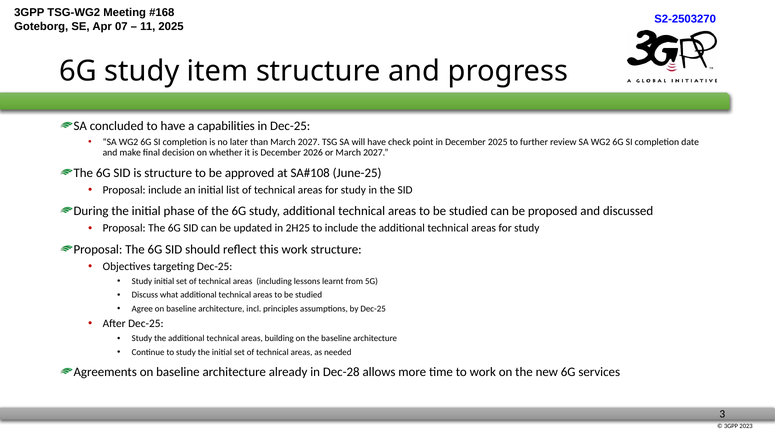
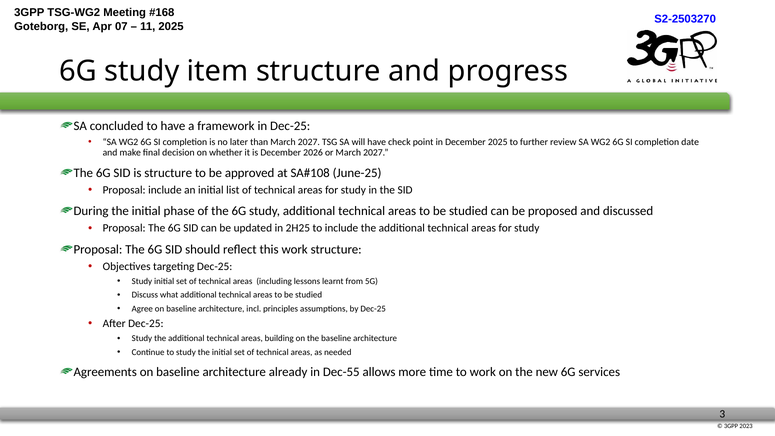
capabilities: capabilities -> framework (226, 126)
Dec-28: Dec-28 -> Dec-55 (341, 372)
